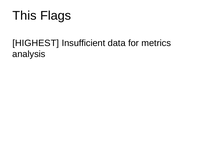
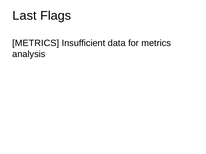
This: This -> Last (24, 16)
HIGHEST: HIGHEST -> METRICS (36, 43)
